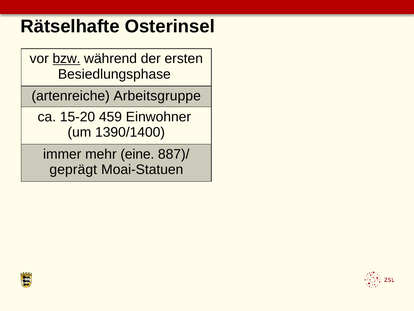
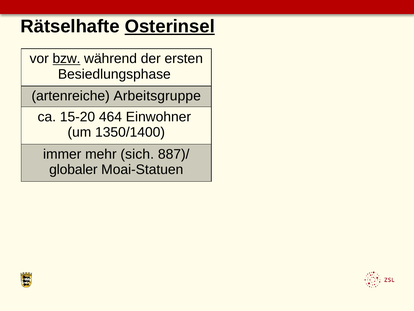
Osterinsel underline: none -> present (170, 26)
459: 459 -> 464 (110, 117)
1390/1400: 1390/1400 -> 1350/1400 (130, 132)
eine: eine -> sich (137, 154)
geprägt: geprägt -> globaler (73, 169)
